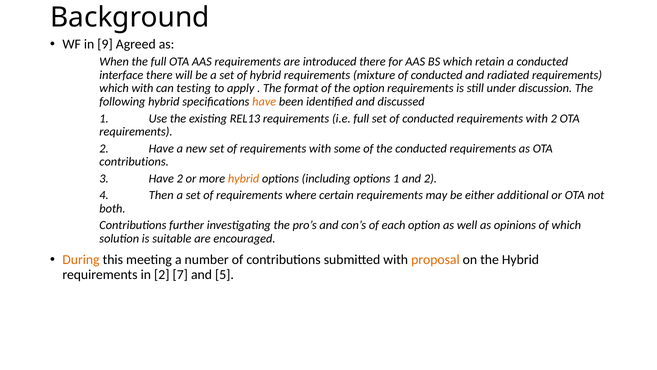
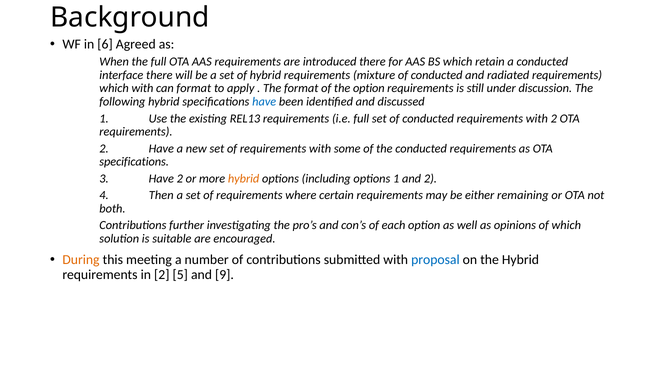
9: 9 -> 6 (105, 44)
can testing: testing -> format (194, 88)
have colour: orange -> blue (264, 102)
contributions: contributions -> specifications (134, 162)
additional: additional -> remaining (523, 195)
proposal colour: orange -> blue (435, 259)
7: 7 -> 5 (180, 274)
5: 5 -> 9 (224, 274)
